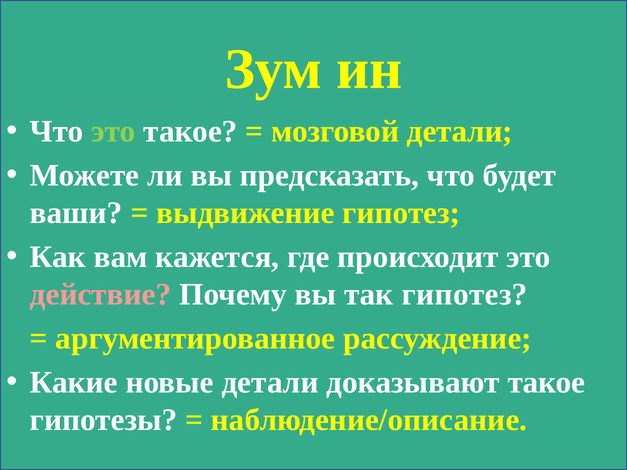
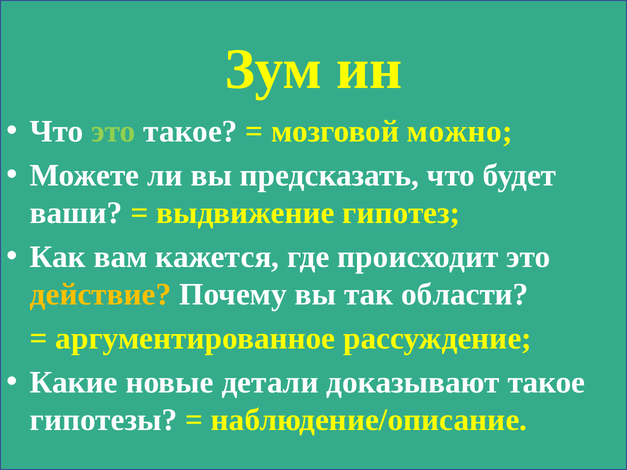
мозговой детали: детали -> можно (460, 132)
действие colour: pink -> yellow (101, 295)
так гипотез: гипотез -> области (465, 295)
